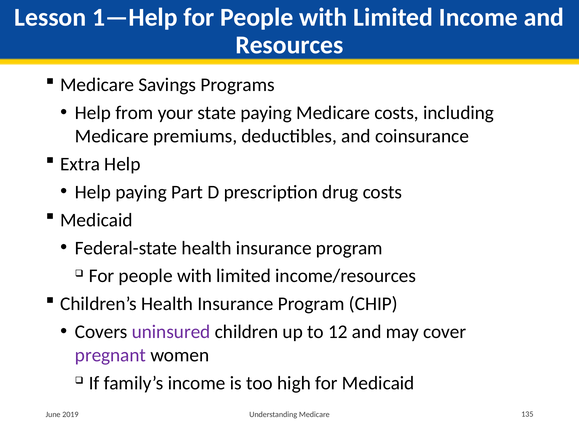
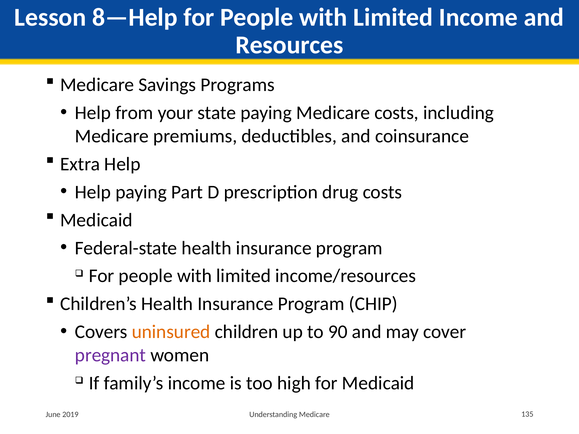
1—Help: 1—Help -> 8—Help (135, 17)
uninsured colour: purple -> orange (171, 332)
12: 12 -> 90 (338, 332)
